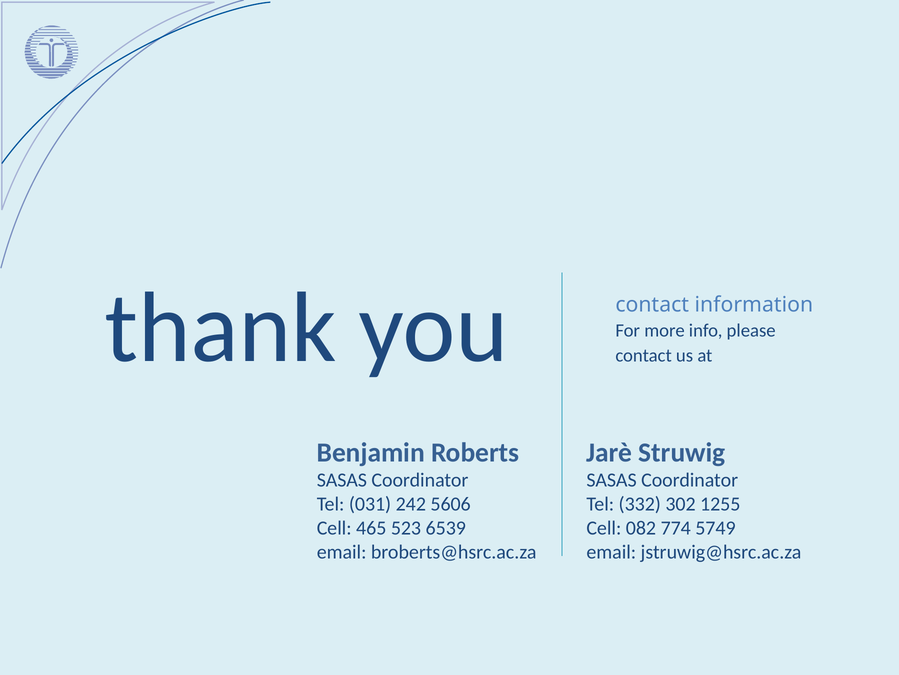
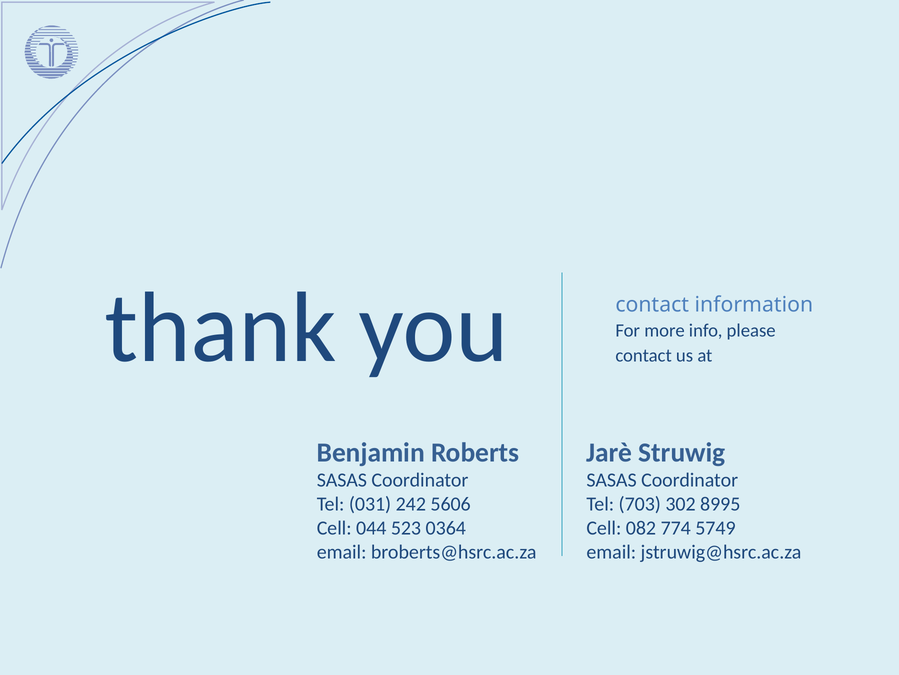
332: 332 -> 703 (640, 504)
1255: 1255 -> 8995 (720, 504)
465: 465 -> 044 (371, 528)
6539: 6539 -> 0364 (446, 528)
